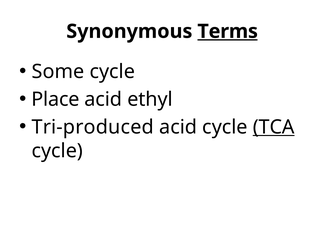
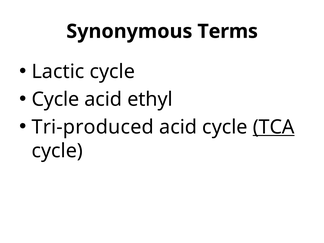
Terms underline: present -> none (228, 31)
Some: Some -> Lactic (58, 72)
Place: Place -> Cycle (55, 99)
